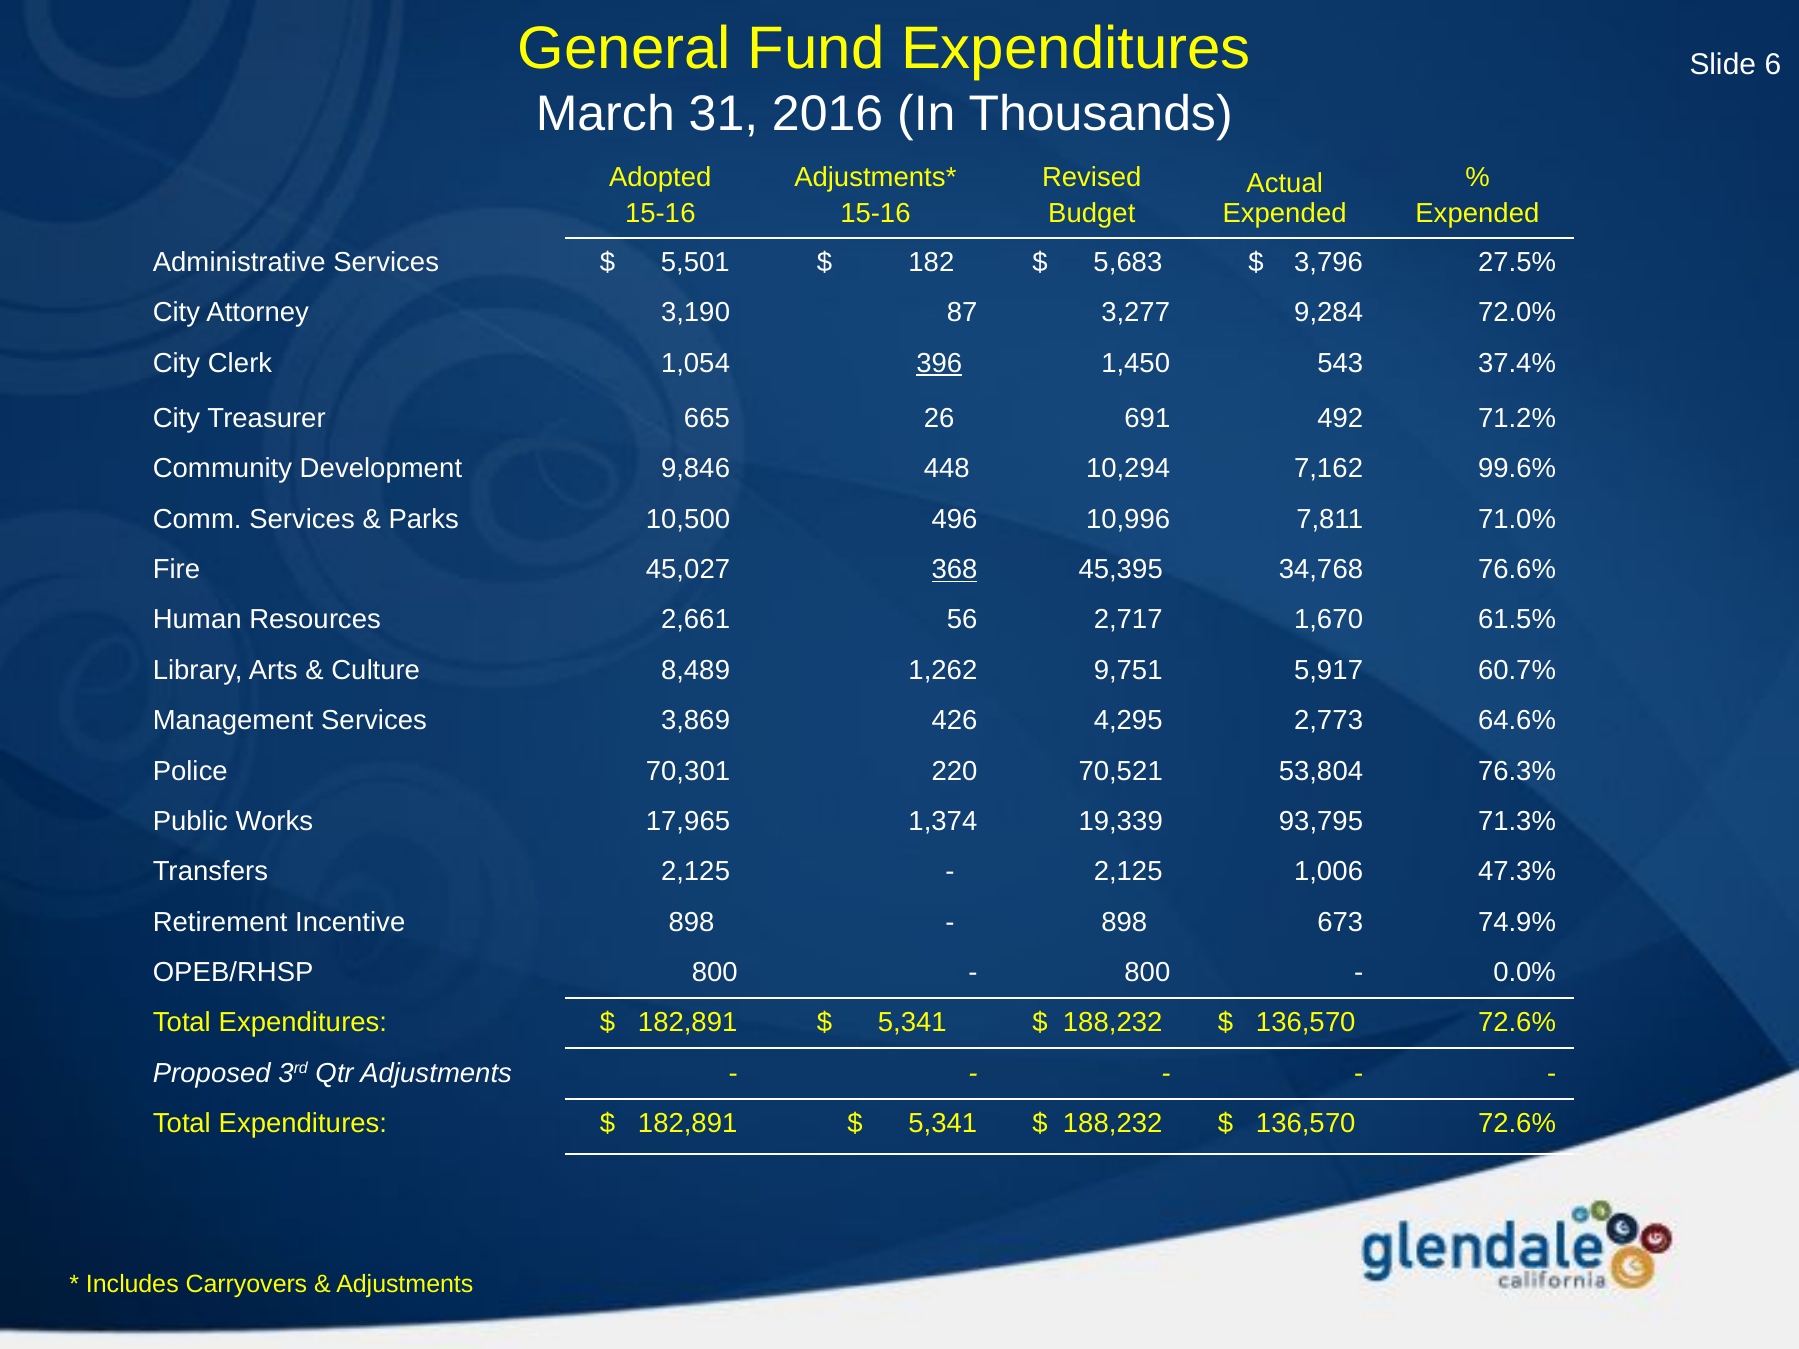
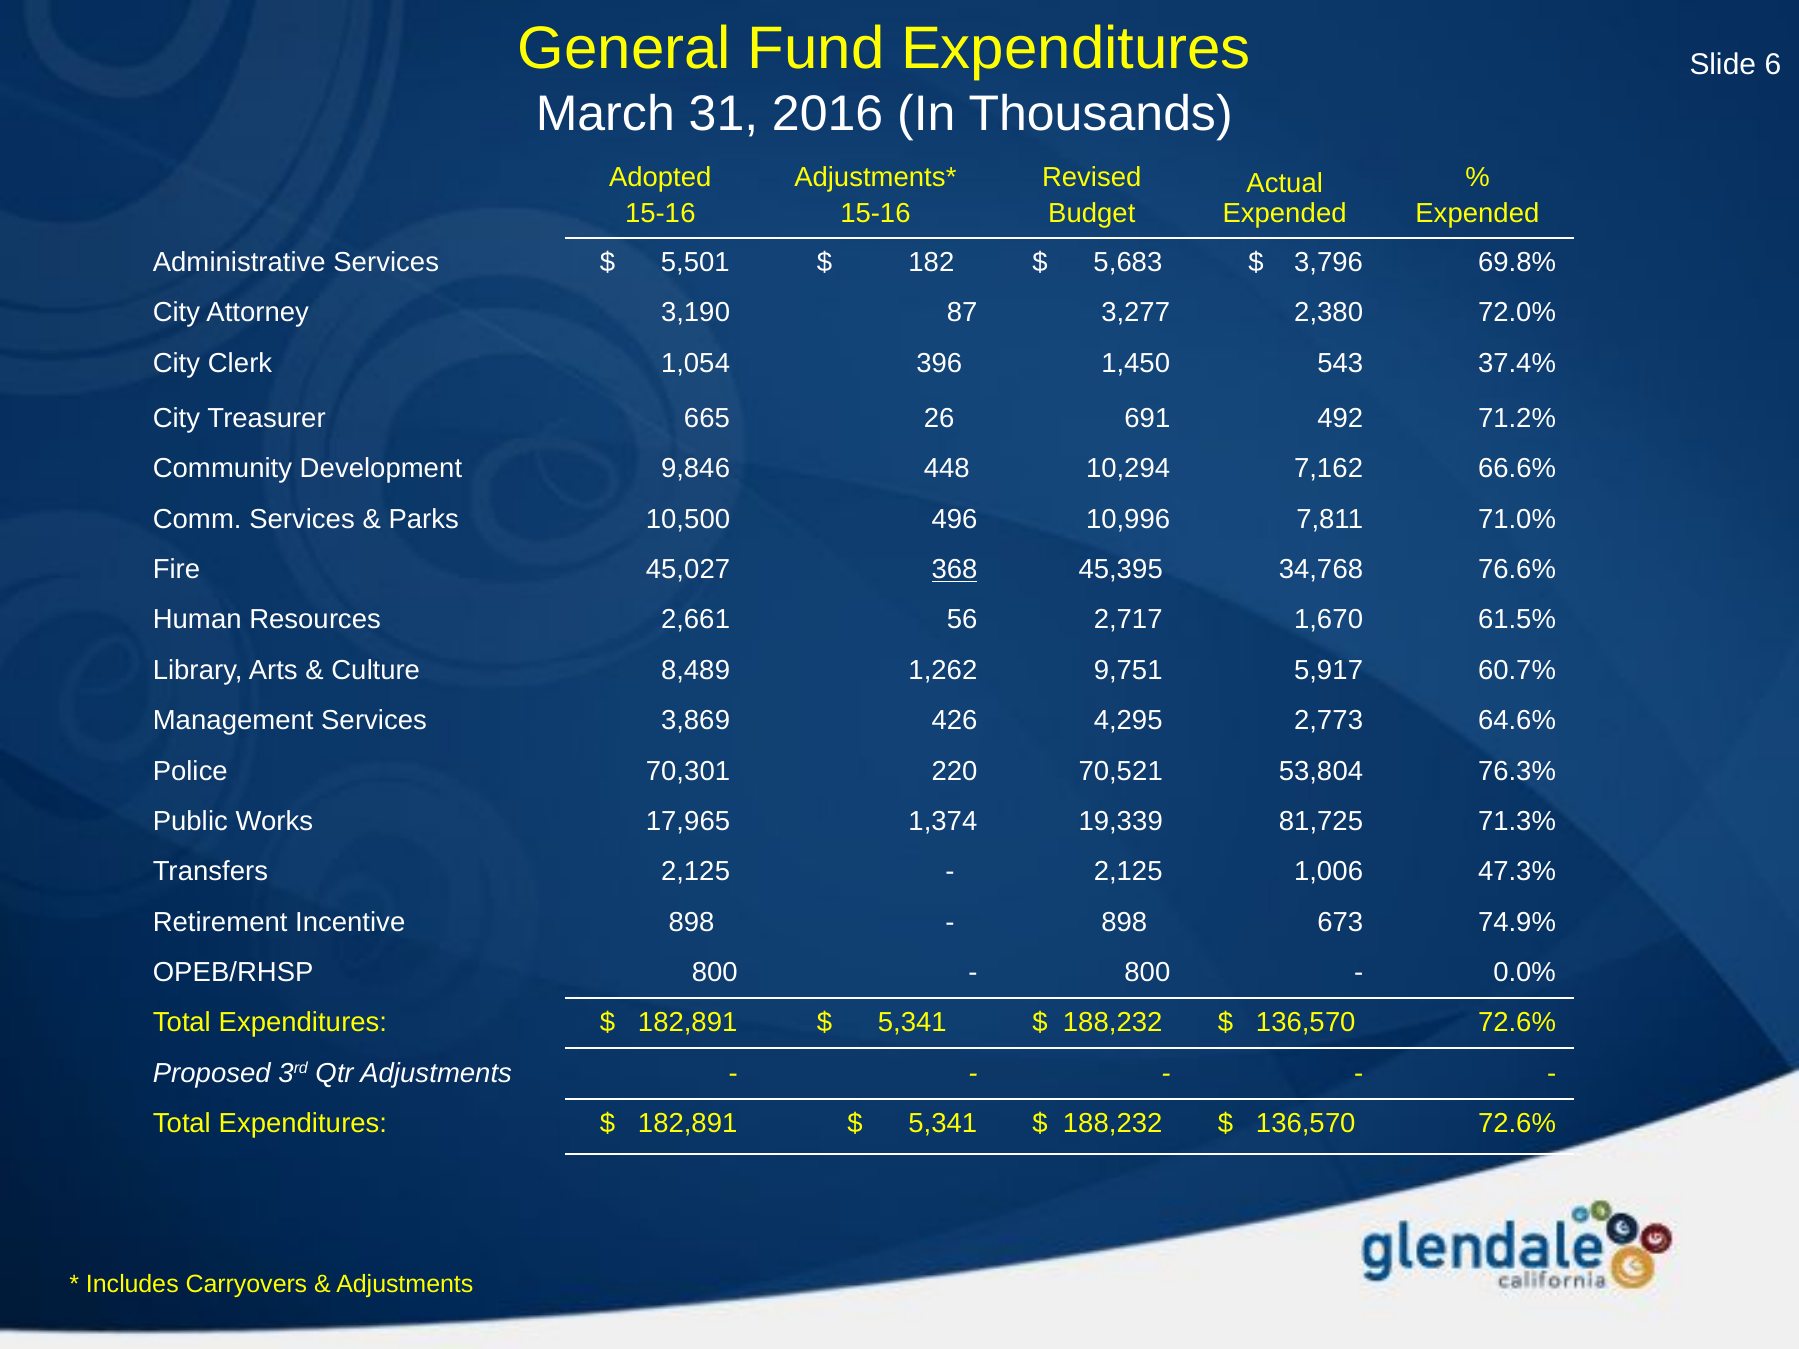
27.5%: 27.5% -> 69.8% (1517, 262)
9,284: 9,284 -> 2,380 (1329, 313)
396 underline: present -> none (939, 363)
99.6%: 99.6% -> 66.6% (1517, 469)
93,795: 93,795 -> 81,725 (1321, 821)
